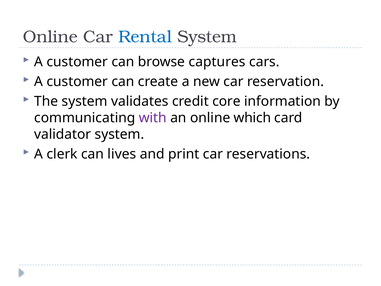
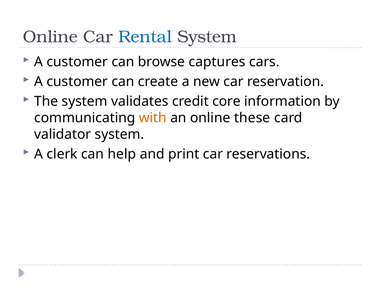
with colour: purple -> orange (153, 118)
which: which -> these (252, 118)
lives: lives -> help (122, 154)
